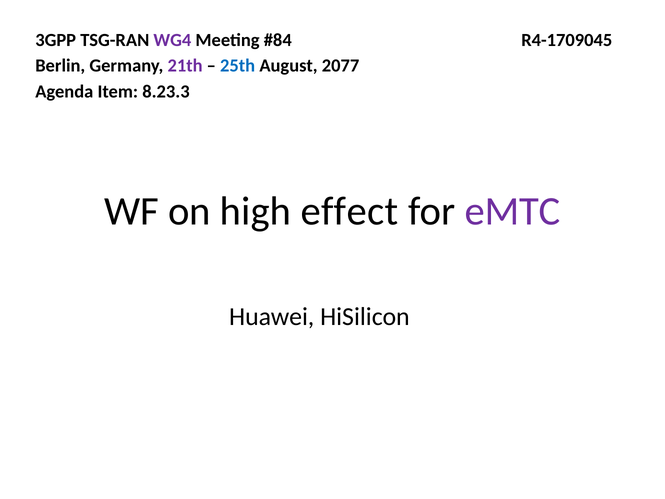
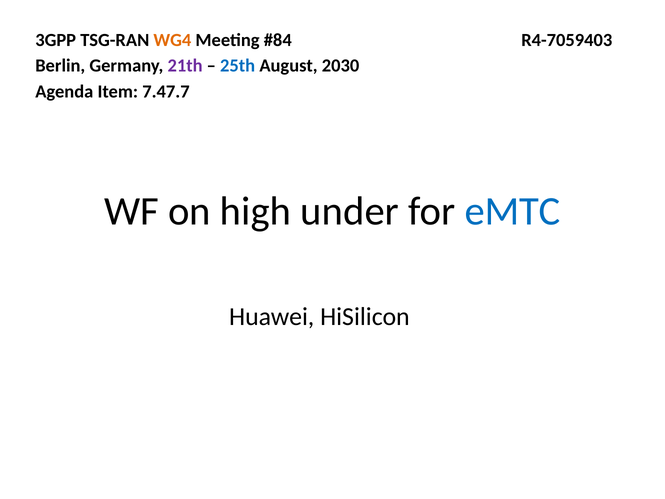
WG4 colour: purple -> orange (172, 40)
R4-1709045: R4-1709045 -> R4-7059403 (567, 40)
2077: 2077 -> 2030 (341, 66)
8.23.3: 8.23.3 -> 7.47.7 (166, 92)
effect: effect -> under (350, 211)
eMTC colour: purple -> blue (513, 211)
